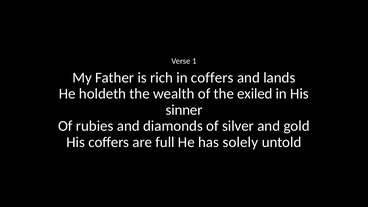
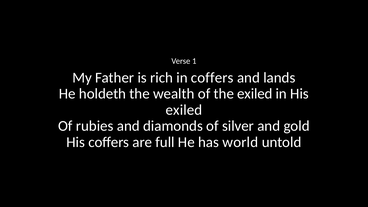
sinner: sinner -> exiled (184, 110)
solely: solely -> world (240, 142)
